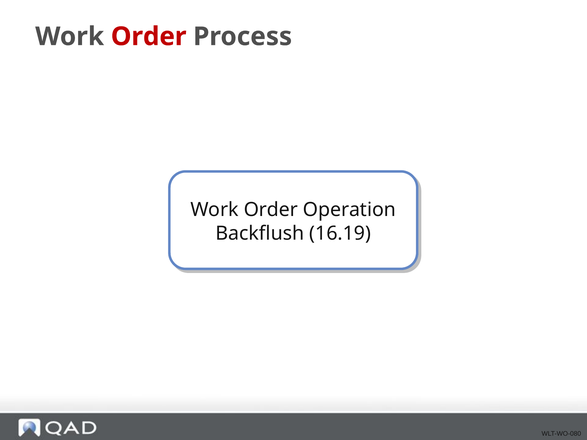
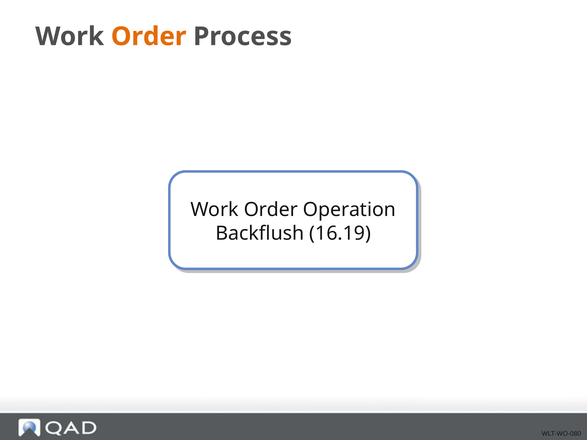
Order colour: red -> orange (149, 37)
